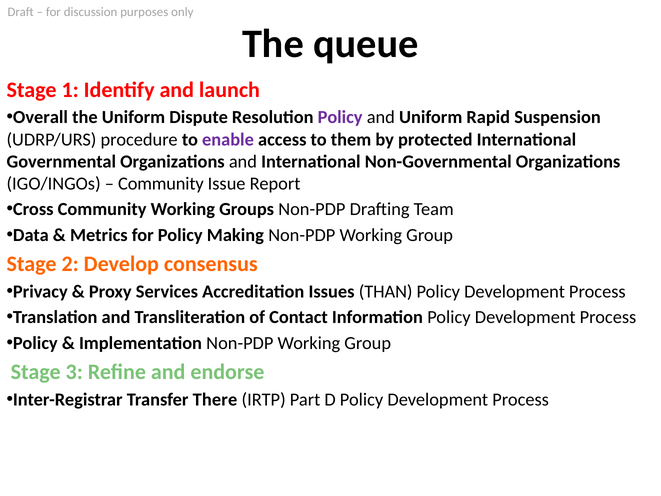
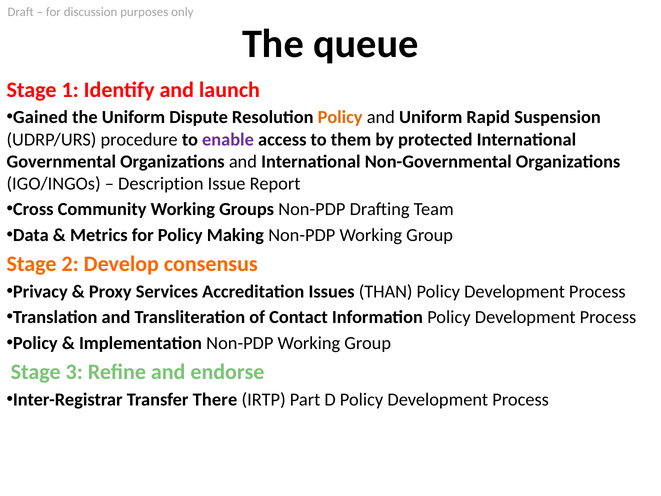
Overall: Overall -> Gained (40, 117)
Policy colour: purple -> orange (340, 117)
Community: Community -> Description (161, 183)
